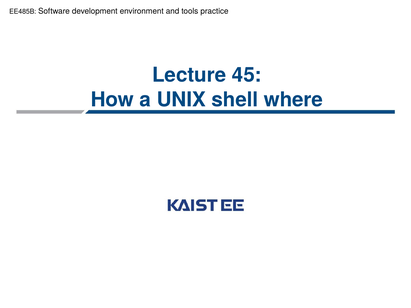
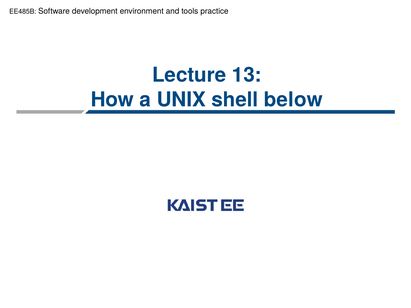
45: 45 -> 13 (247, 75)
where: where -> below (293, 100)
